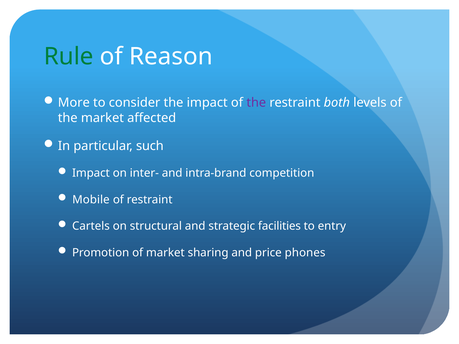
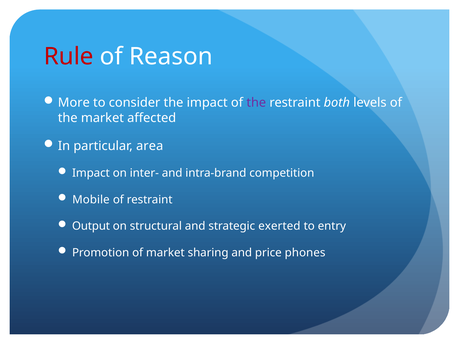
Rule colour: green -> red (69, 56)
such: such -> area (150, 146)
Cartels: Cartels -> Output (91, 226)
facilities: facilities -> exerted (279, 226)
